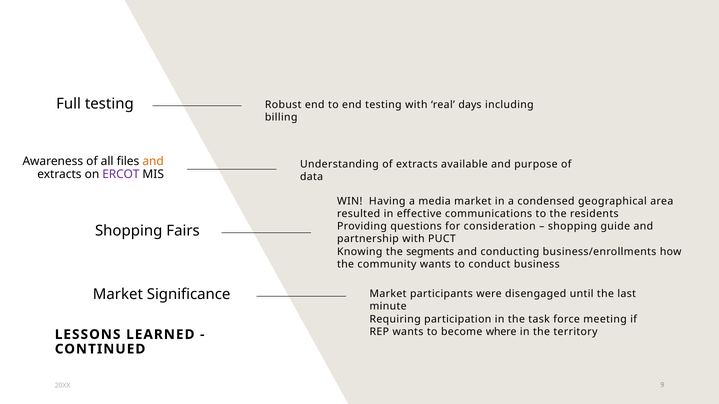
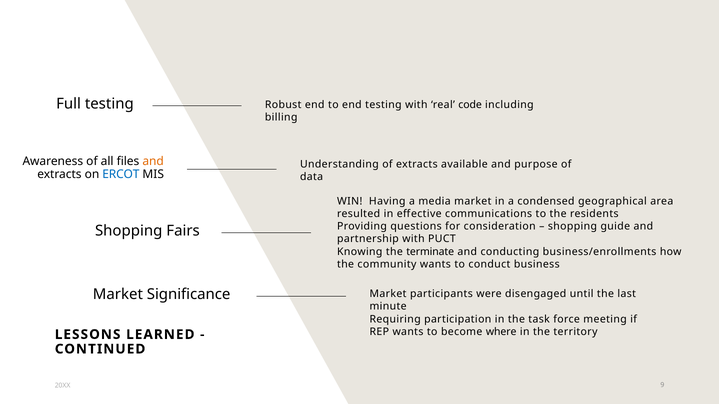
days: days -> code (470, 105)
ERCOT colour: purple -> blue (121, 174)
segments: segments -> terminate (430, 252)
